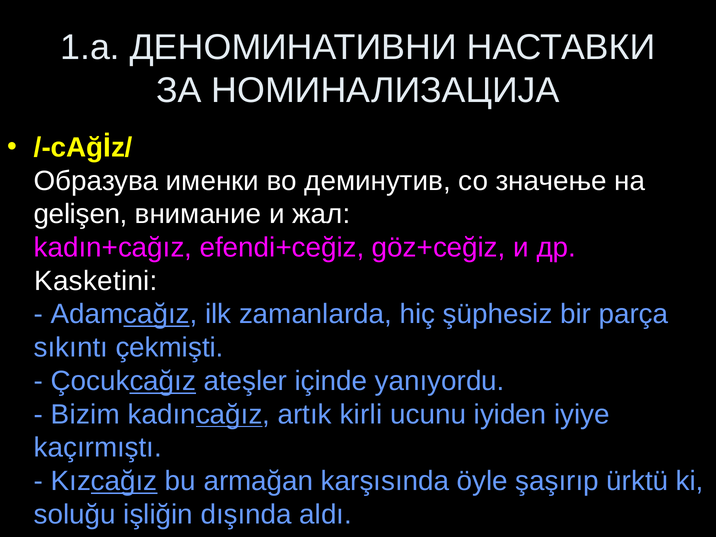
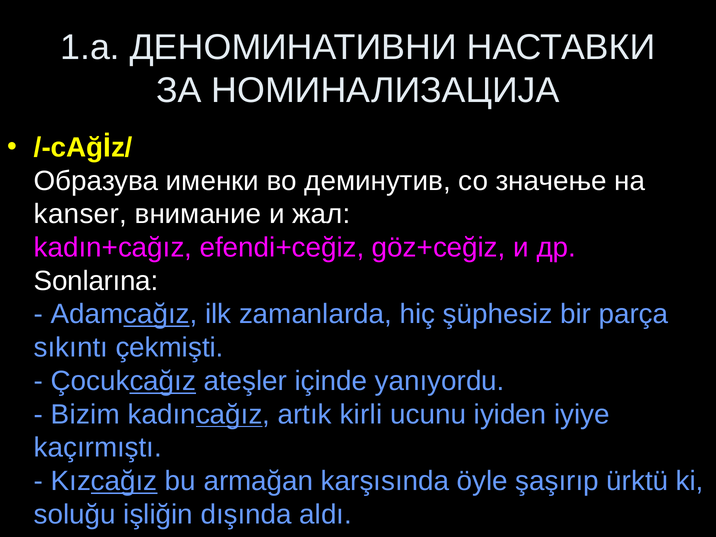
gelişen: gelişen -> kanser (80, 214)
Kasketini: Kasketini -> Sonlarına (96, 281)
